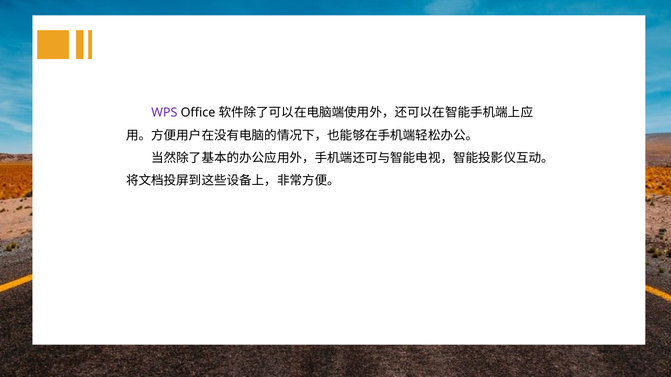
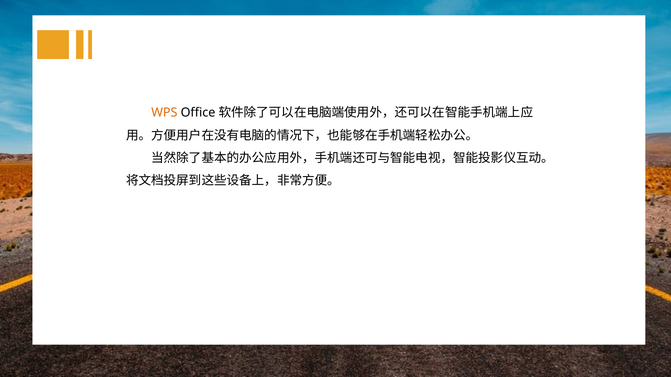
WPS colour: purple -> orange (164, 113)
